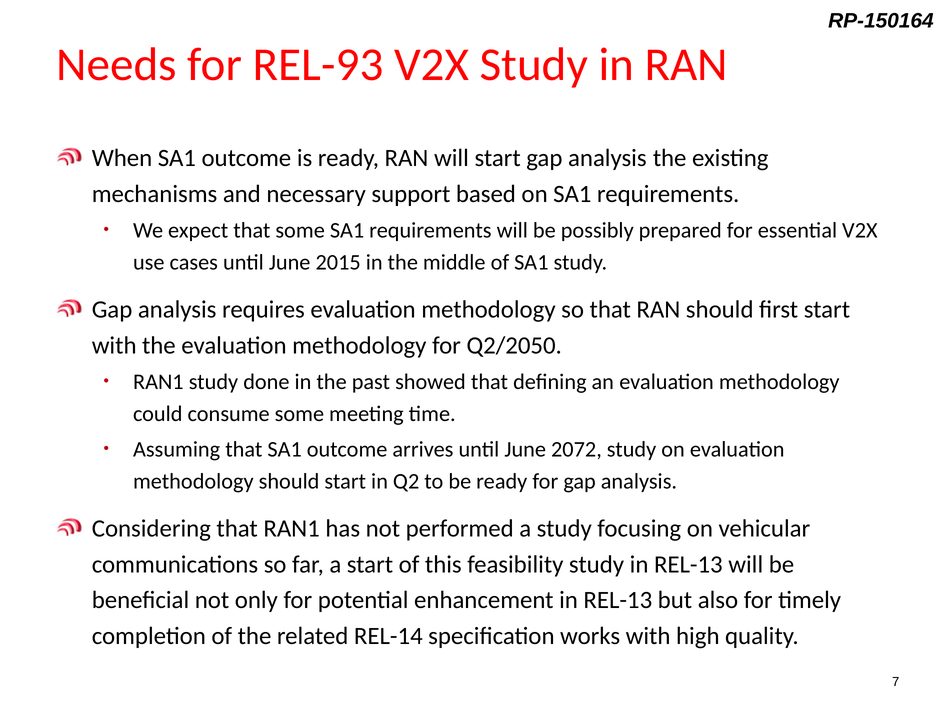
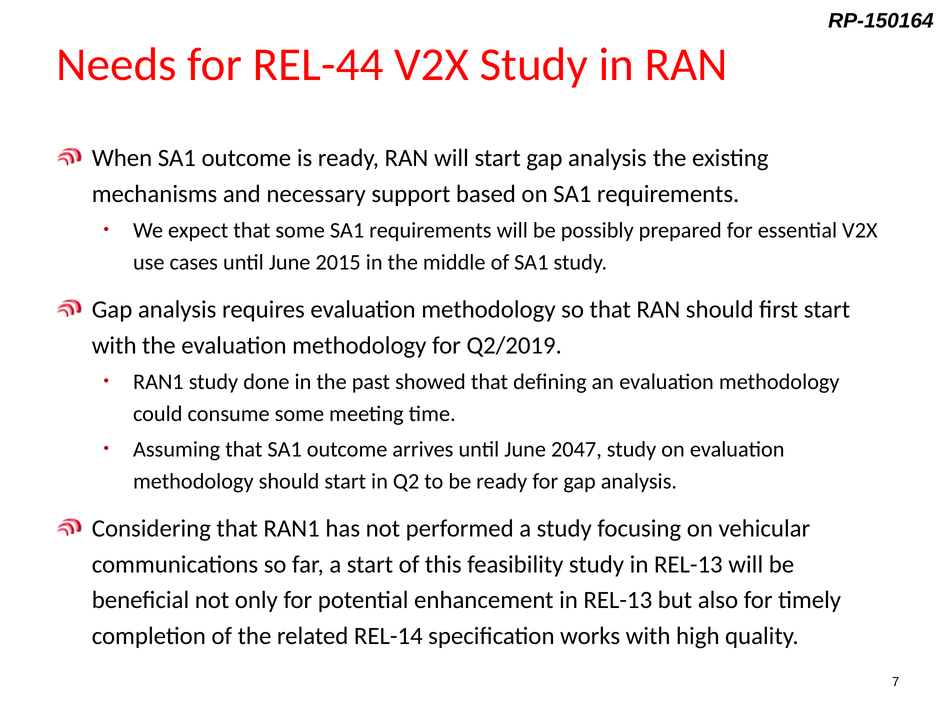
REL-93: REL-93 -> REL-44 (318, 65)
Q2/2050: Q2/2050 -> Q2/2019 (514, 346)
2072: 2072 -> 2047 (576, 450)
